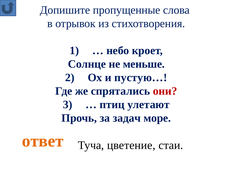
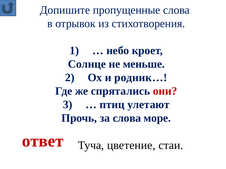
пустую…: пустую… -> родник… (141, 78)
за задач: задач -> слова (127, 118)
ответ colour: orange -> red (43, 141)
